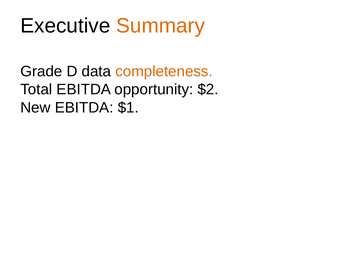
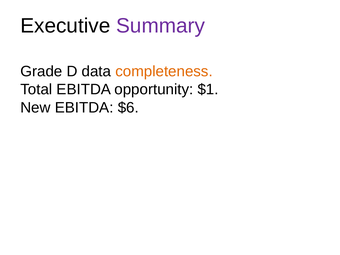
Summary colour: orange -> purple (161, 26)
$2: $2 -> $1 (208, 89)
$1: $1 -> $6 (128, 108)
